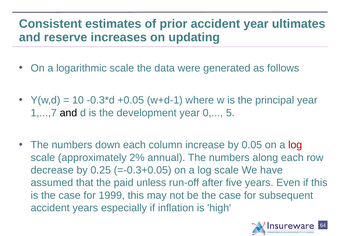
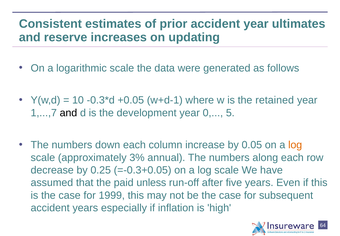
principal: principal -> retained (275, 100)
log colour: red -> orange (295, 145)
2%: 2% -> 3% (137, 157)
